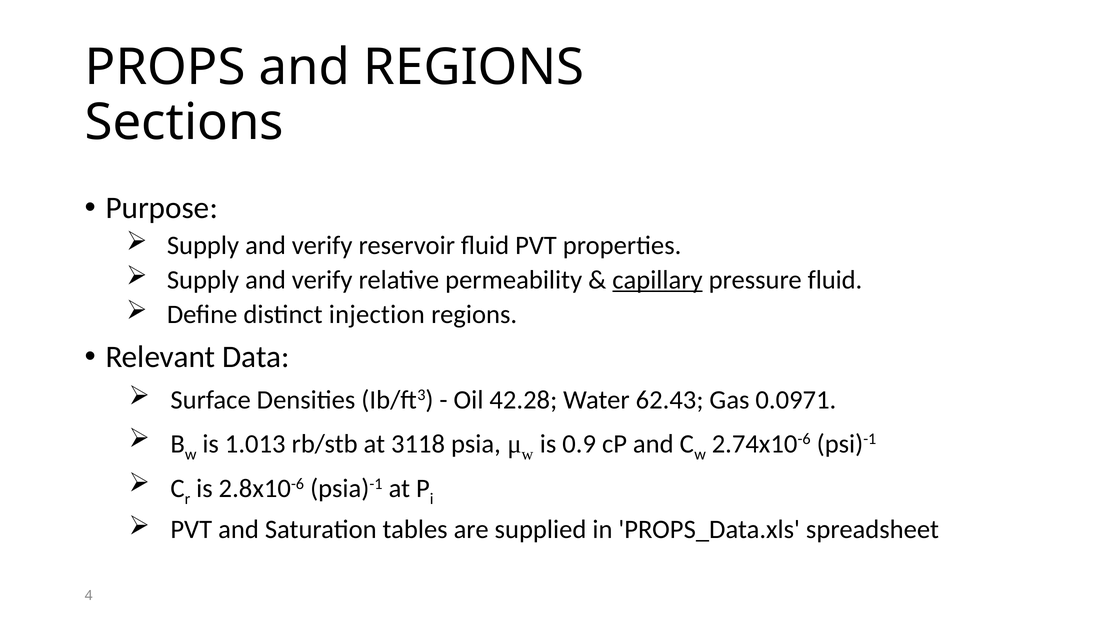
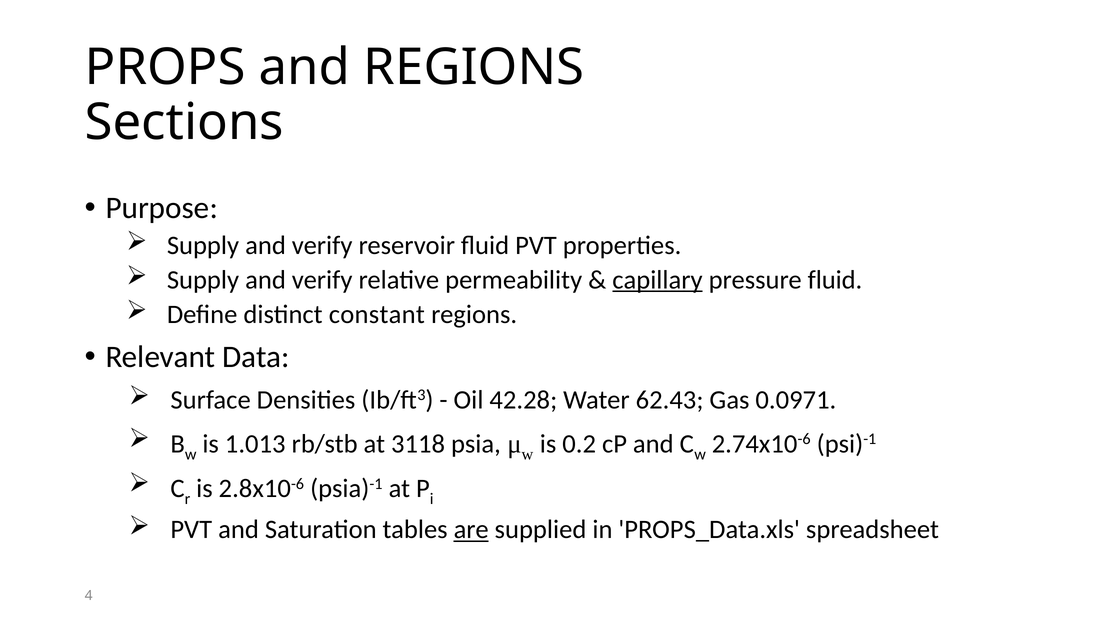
injection: injection -> constant (377, 314)
0.9: 0.9 -> 0.2 (579, 444)
are underline: none -> present (471, 530)
